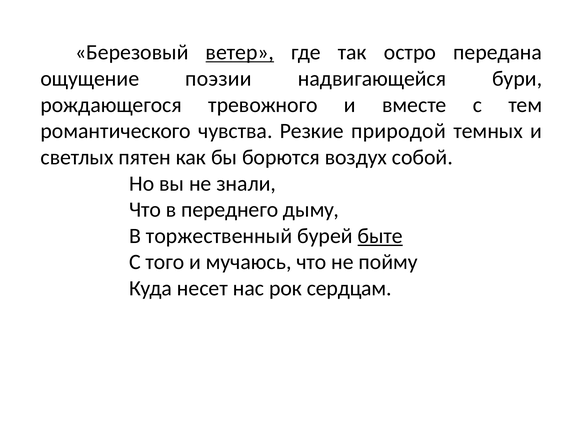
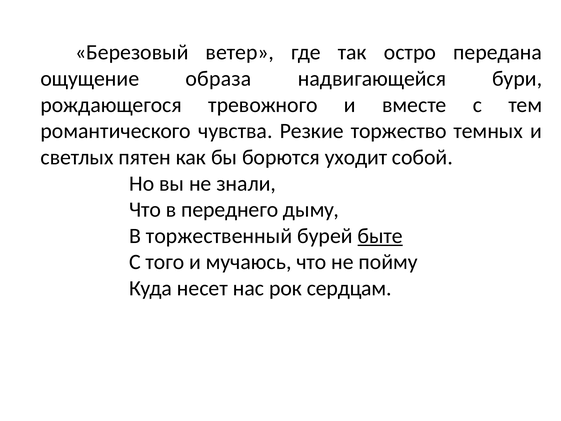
ветер underline: present -> none (240, 52)
поэзии: поэзии -> образа (218, 79)
природой: природой -> торжество (399, 131)
воздух: воздух -> уходит (356, 157)
